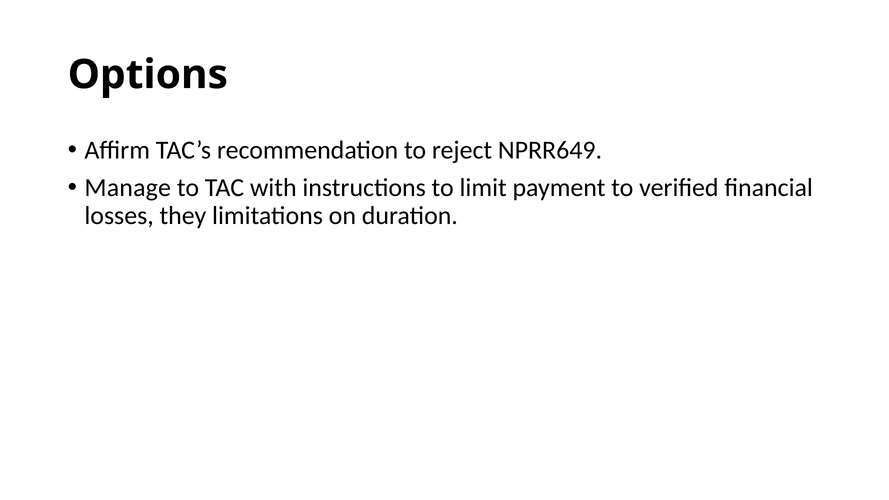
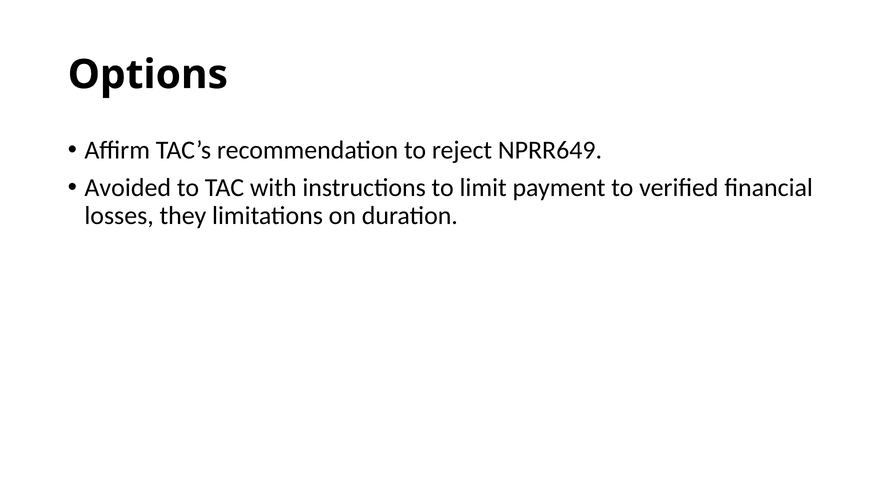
Manage: Manage -> Avoided (128, 188)
